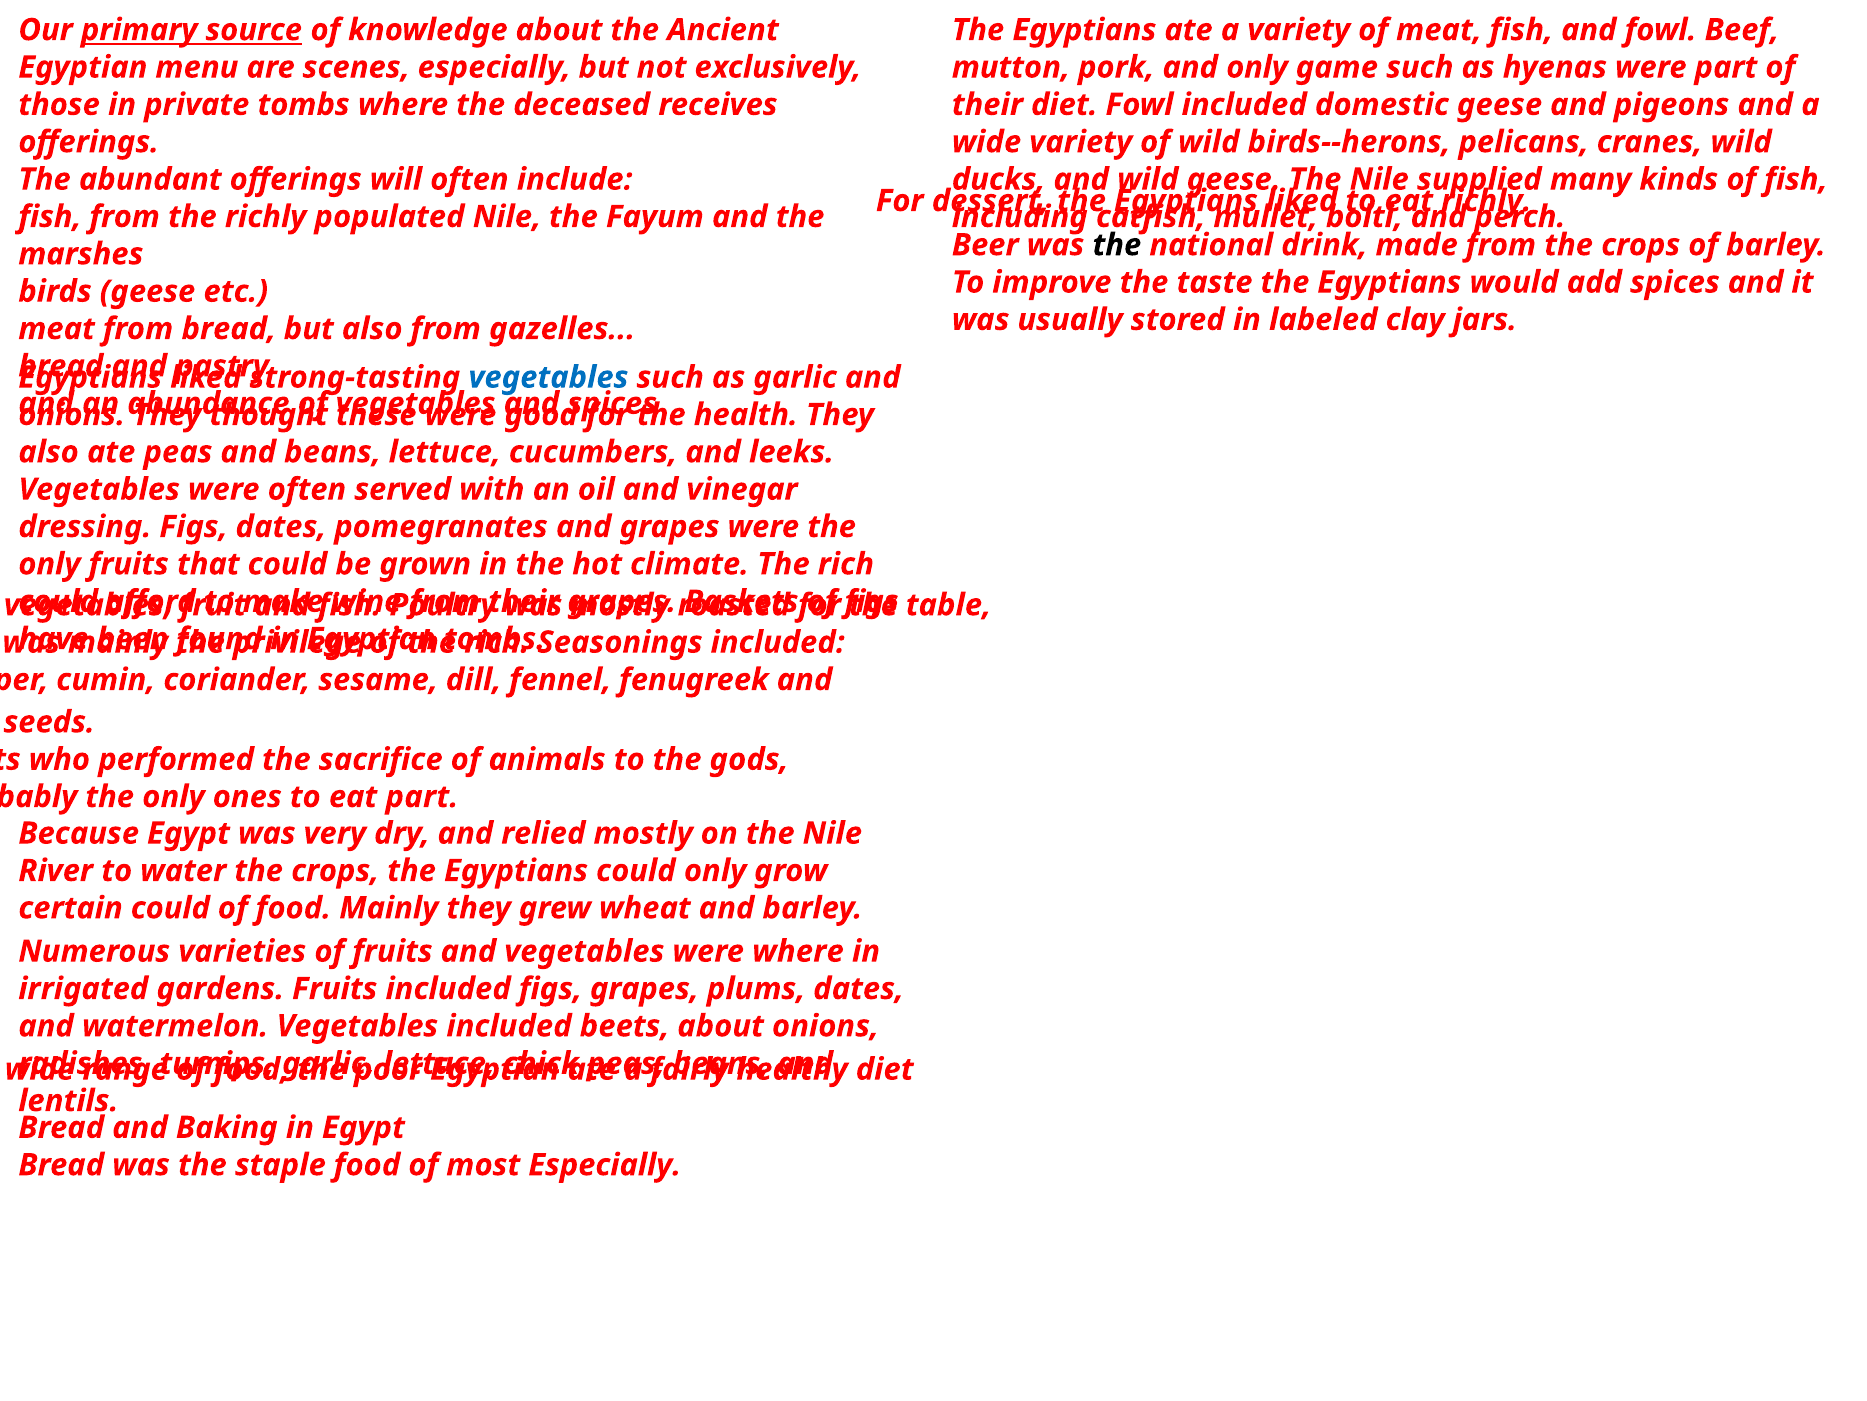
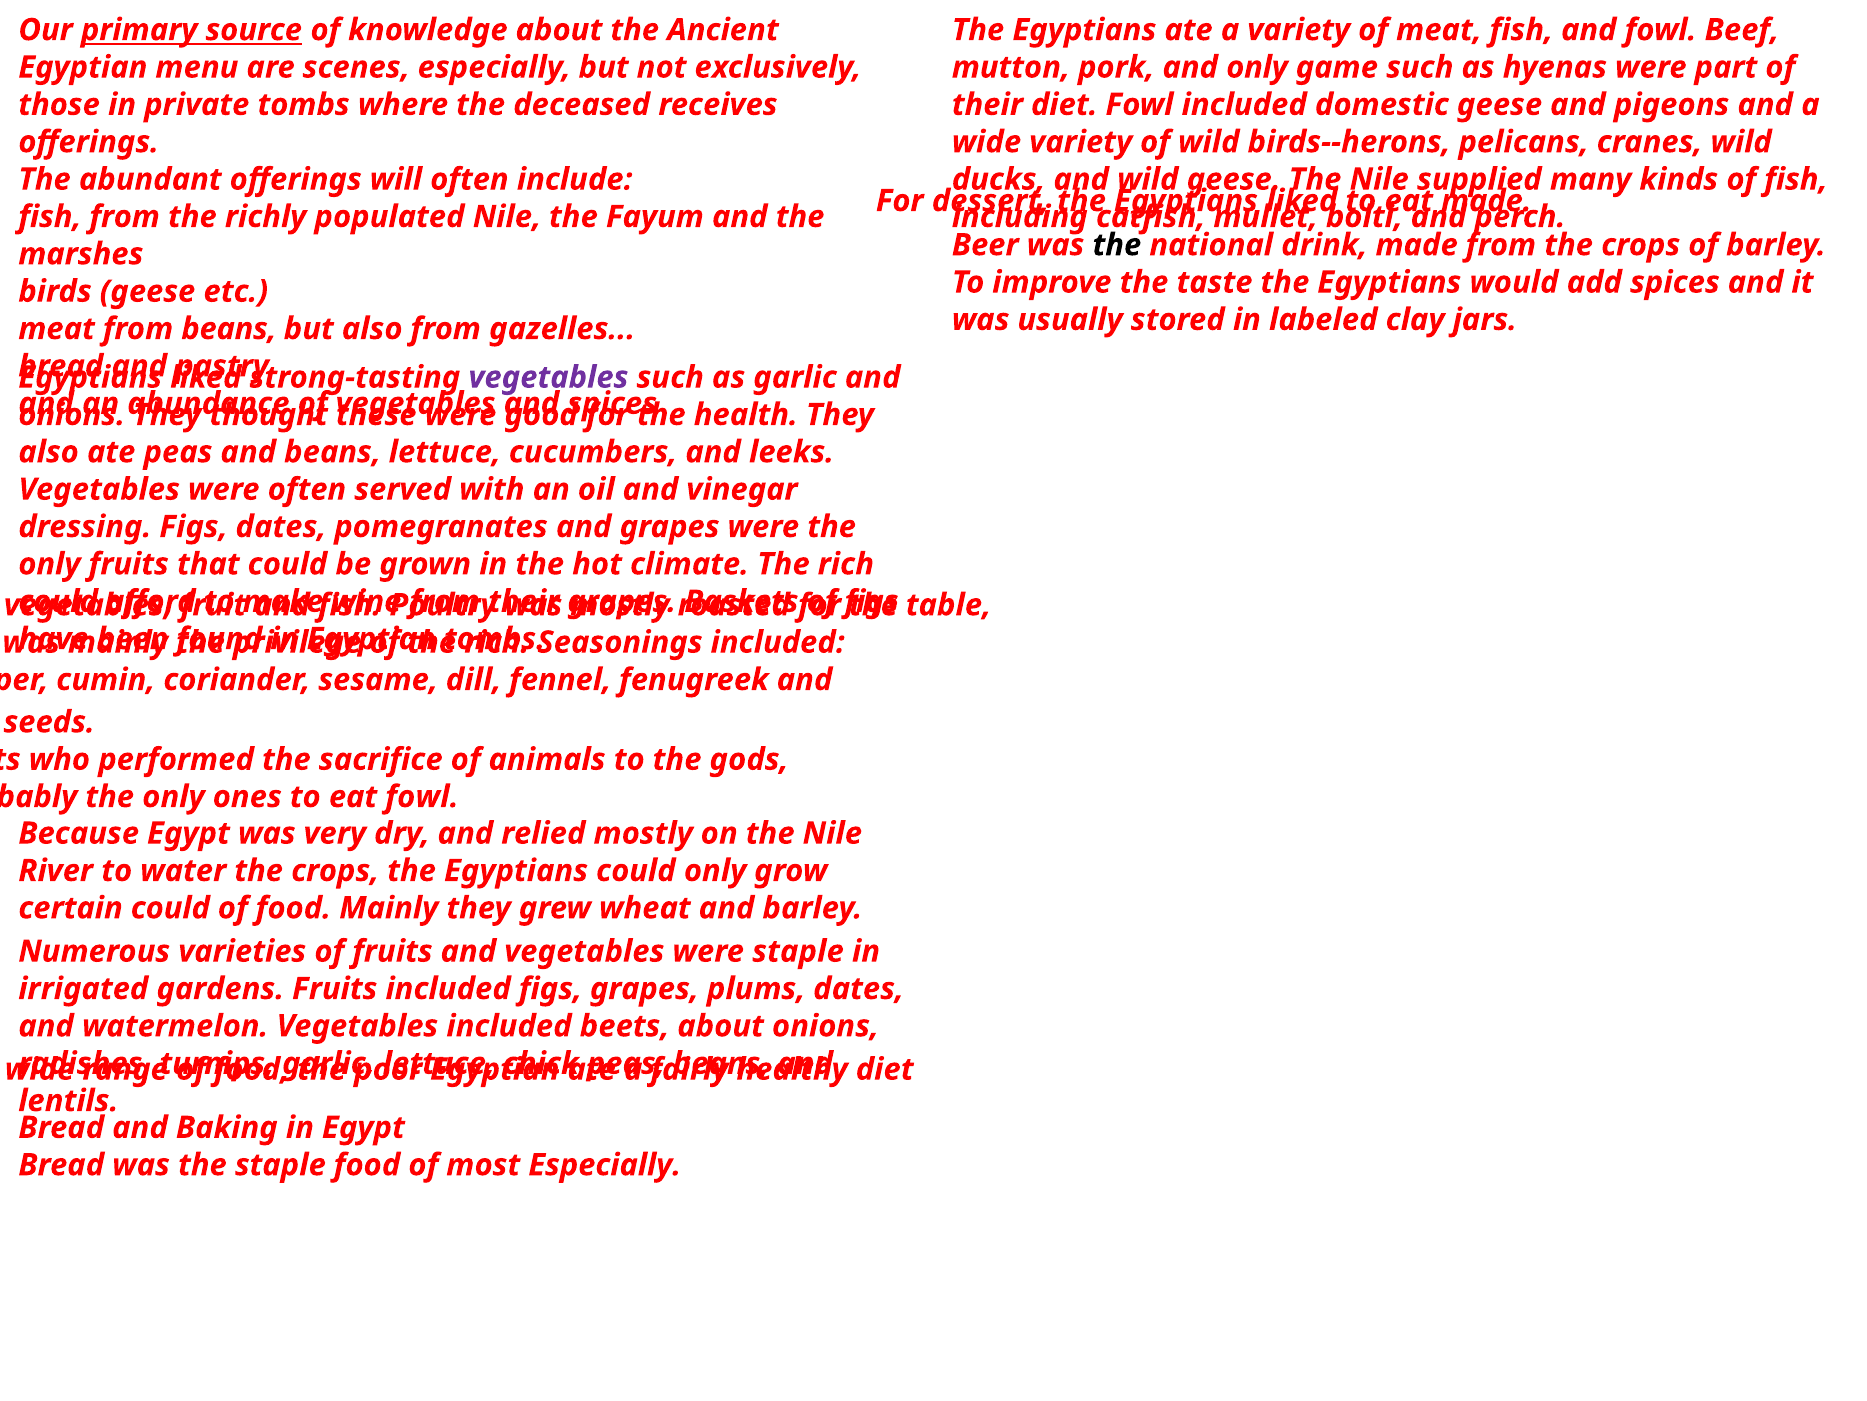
eat richly: richly -> made (1486, 201)
from bread: bread -> beans (229, 329)
vegetables colour: blue -> purple (548, 377)
eat part: part -> fowl (422, 796)
were where: where -> staple (798, 951)
